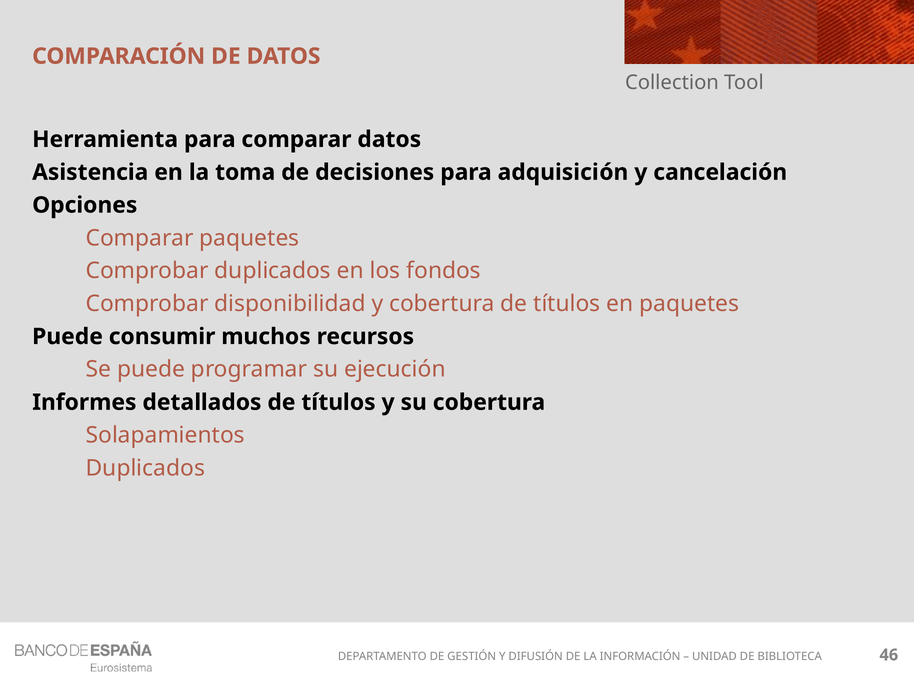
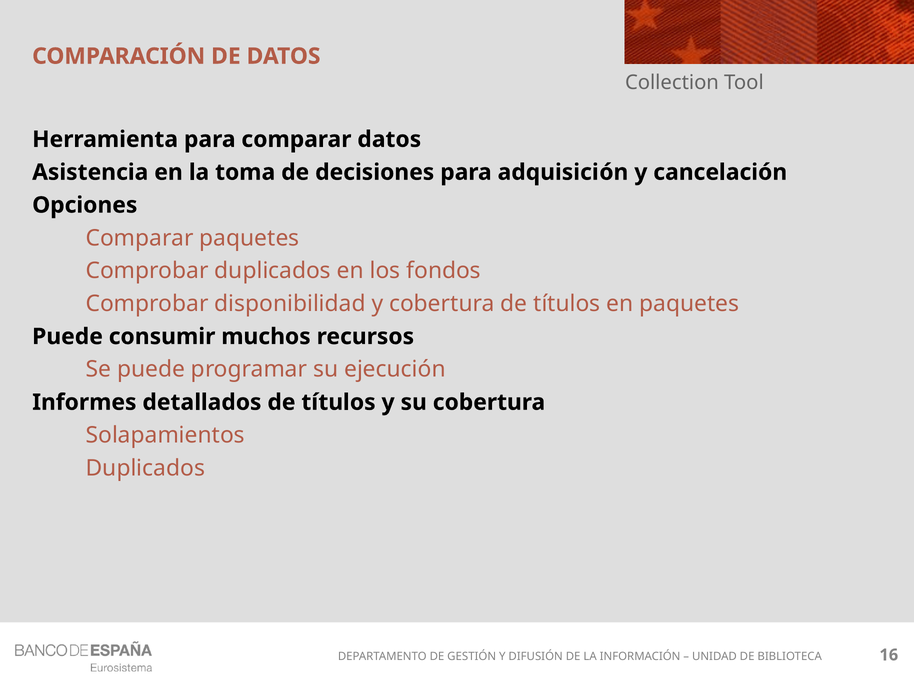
46: 46 -> 16 (889, 655)
